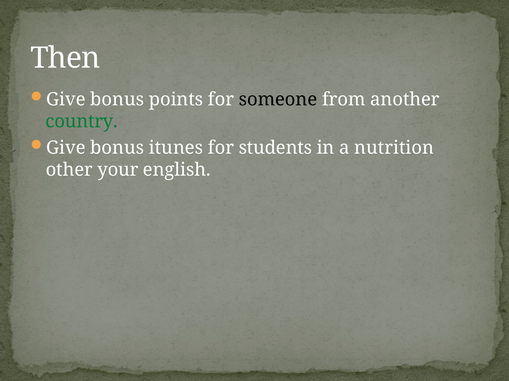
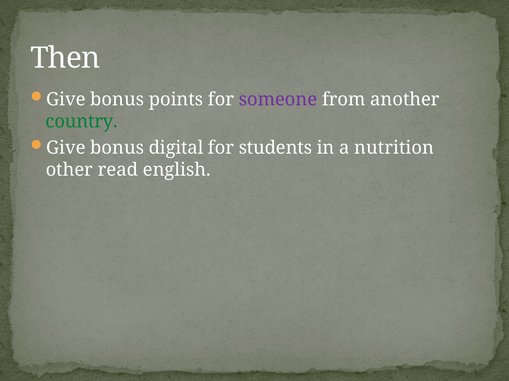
someone colour: black -> purple (278, 100)
itunes: itunes -> digital (176, 148)
your: your -> read (118, 170)
